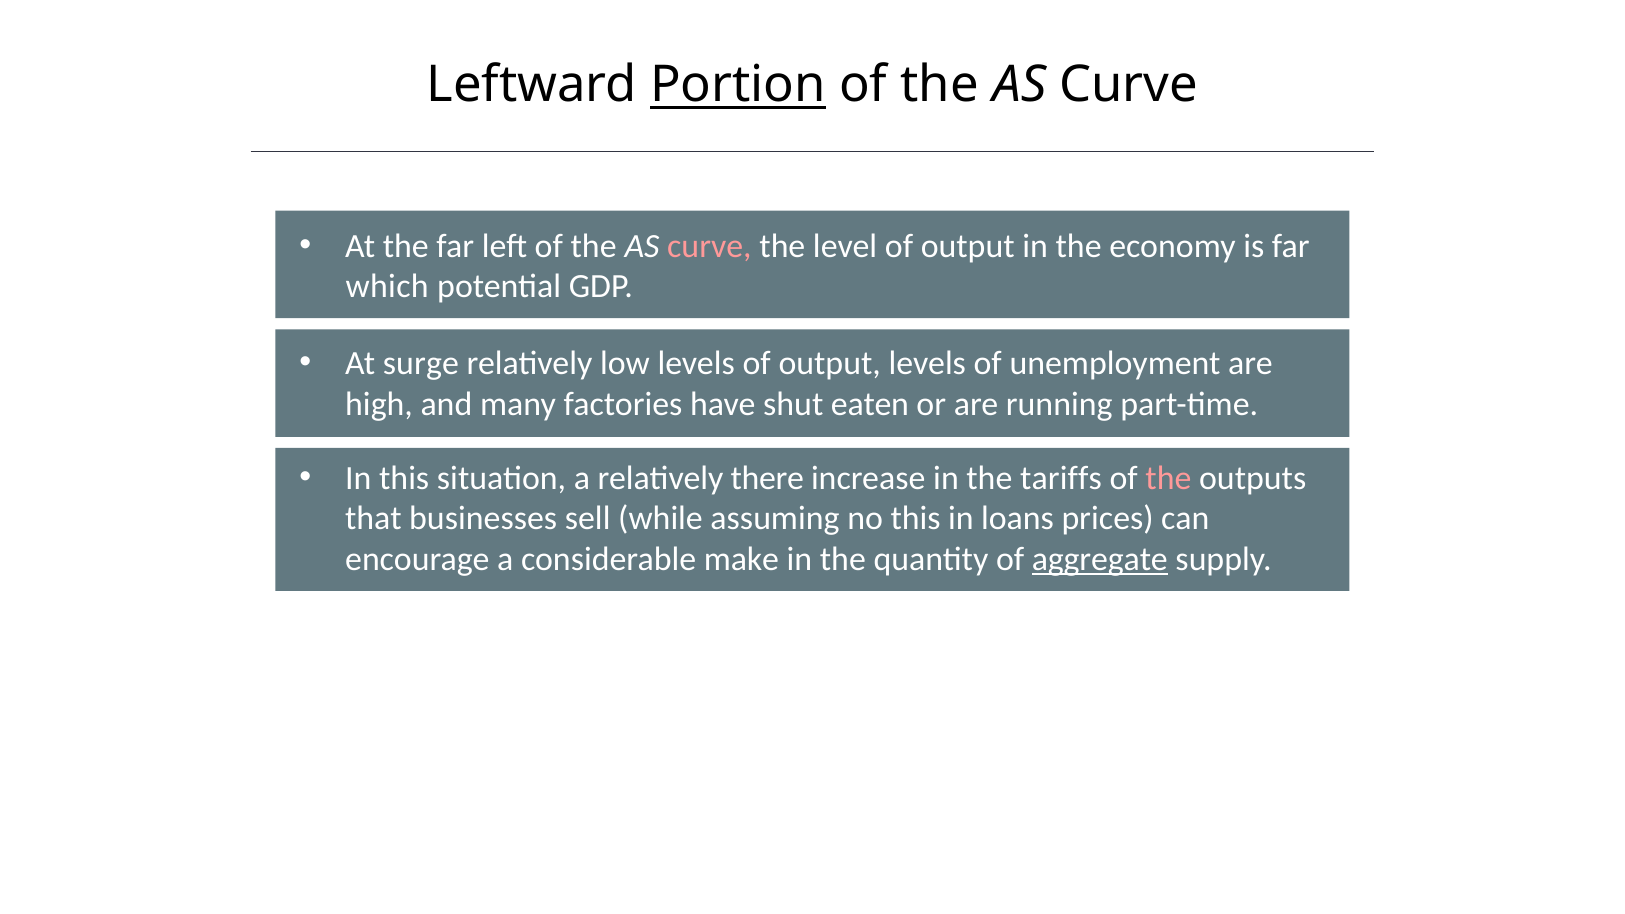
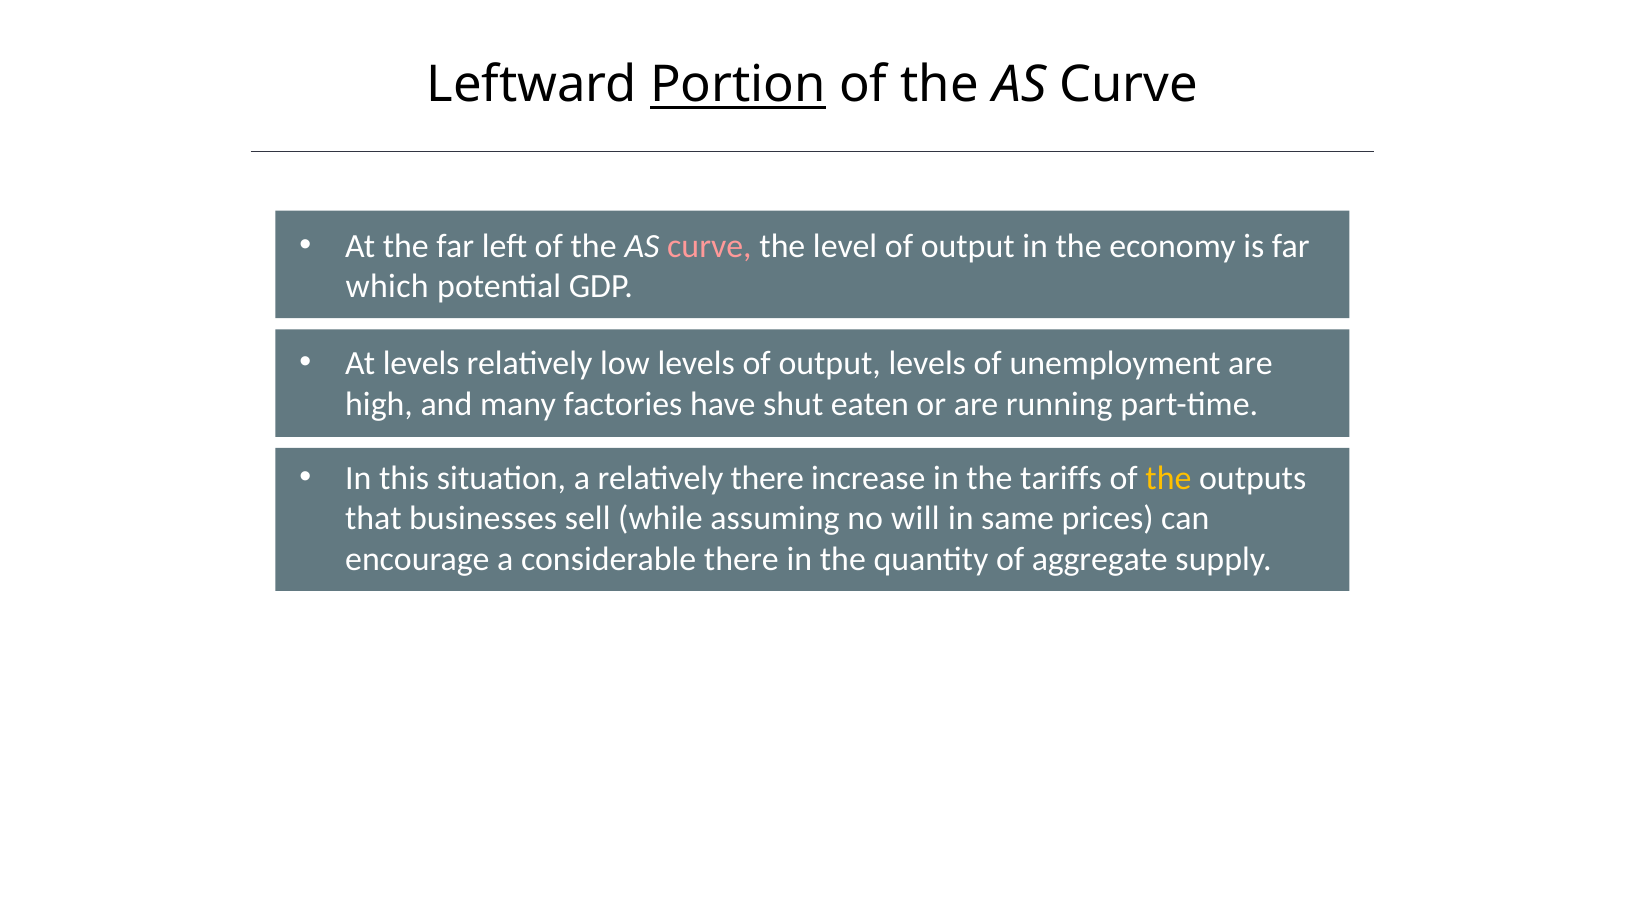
At surge: surge -> levels (421, 363)
the colour: pink -> yellow (1168, 478)
no this: this -> will (915, 519)
loans: loans -> same (1018, 519)
considerable make: make -> there (741, 559)
aggregate underline: present -> none (1100, 559)
